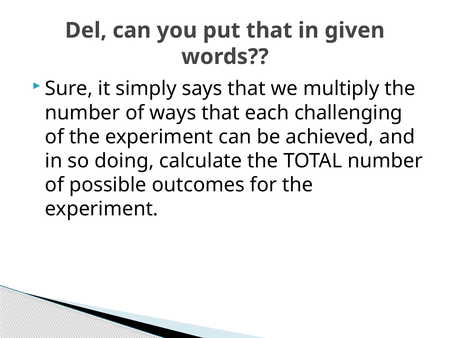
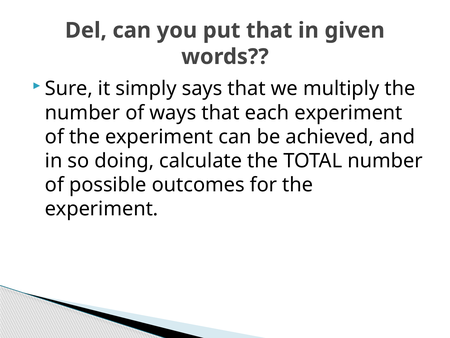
each challenging: challenging -> experiment (348, 113)
